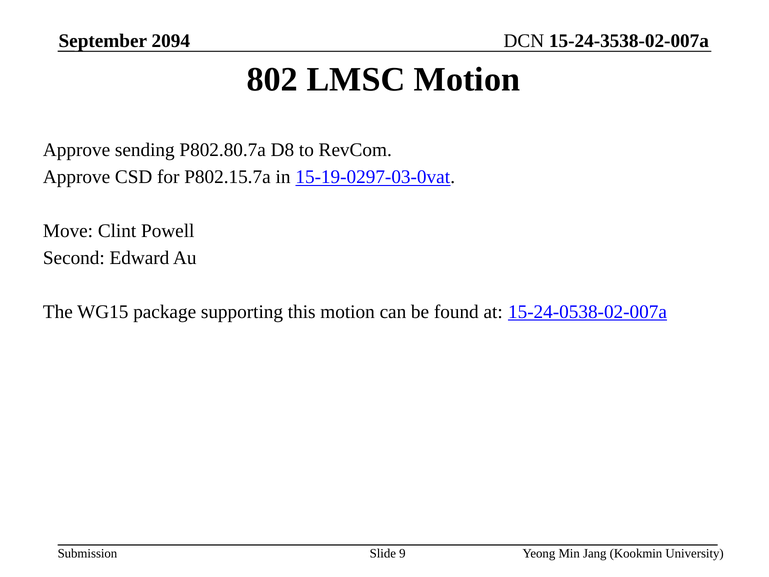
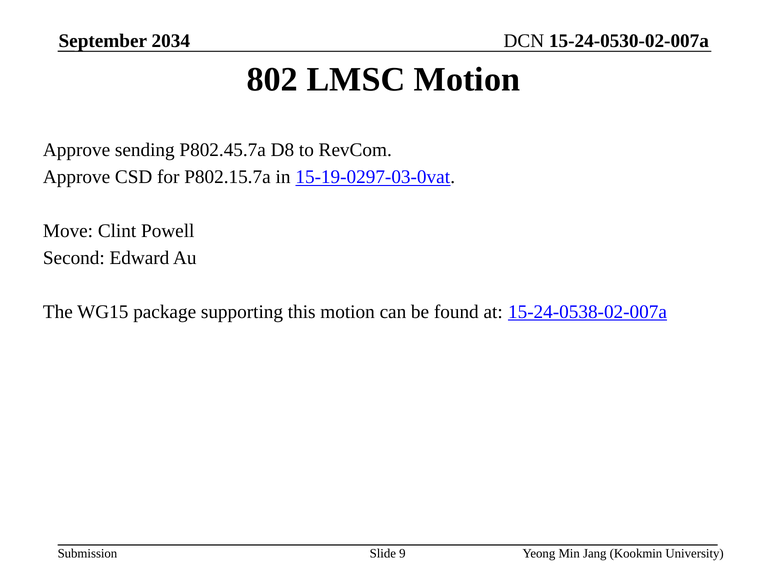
2094: 2094 -> 2034 (171, 41)
15-24-3538-02-007a: 15-24-3538-02-007a -> 15-24-0530-02-007a (629, 41)
P802.80.7a: P802.80.7a -> P802.45.7a (223, 150)
